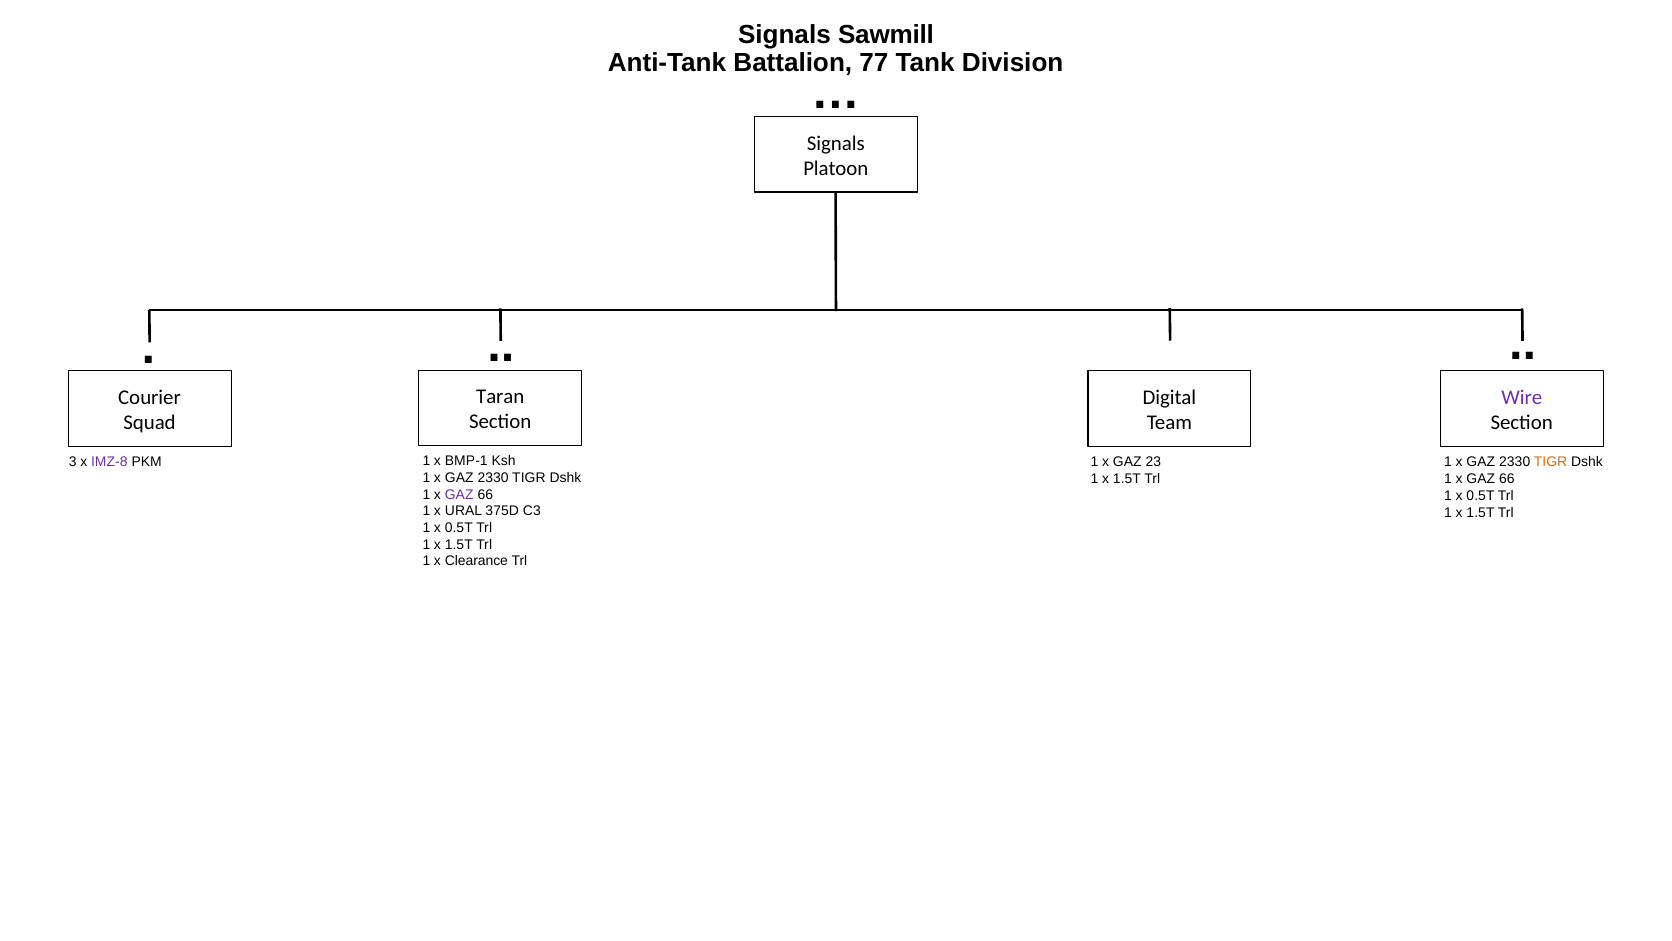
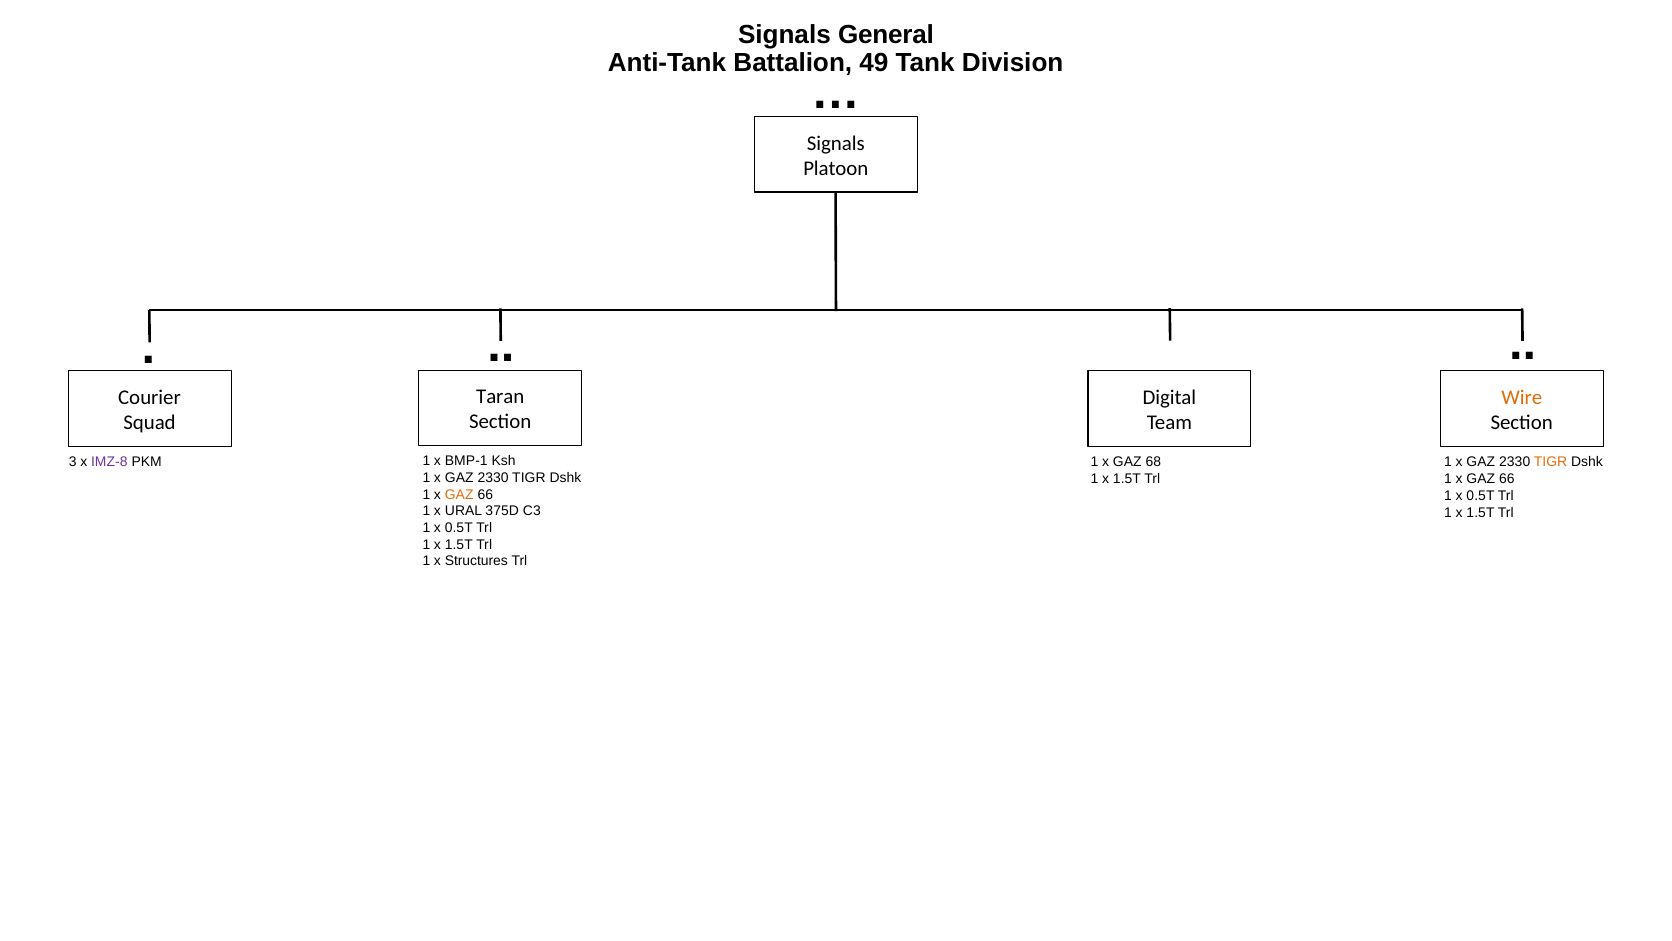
Sawmill: Sawmill -> General (886, 35)
77: 77 -> 49 (874, 63)
Wire colour: purple -> orange (1522, 397)
23: 23 -> 68 (1153, 462)
GAZ colour: purple -> orange (459, 494)
Clearance: Clearance -> Structures (476, 561)
